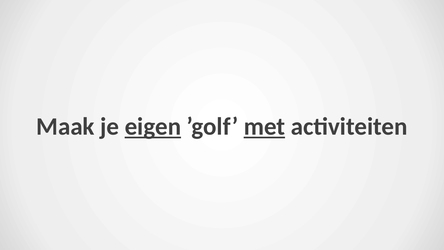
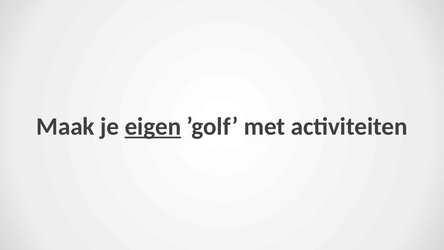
met underline: present -> none (264, 127)
